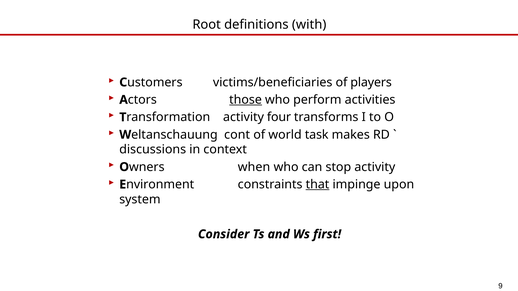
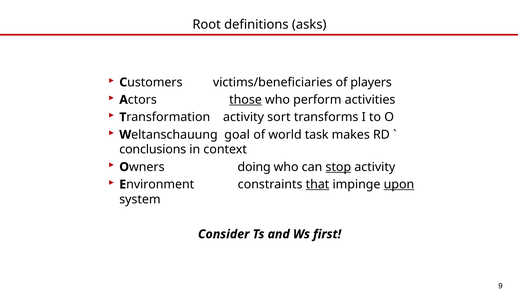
with: with -> asks (309, 25)
four: four -> sort (279, 117)
cont: cont -> goal (237, 135)
discussions: discussions -> conclusions (153, 150)
when: when -> doing (254, 167)
stop underline: none -> present (338, 167)
upon underline: none -> present (399, 185)
